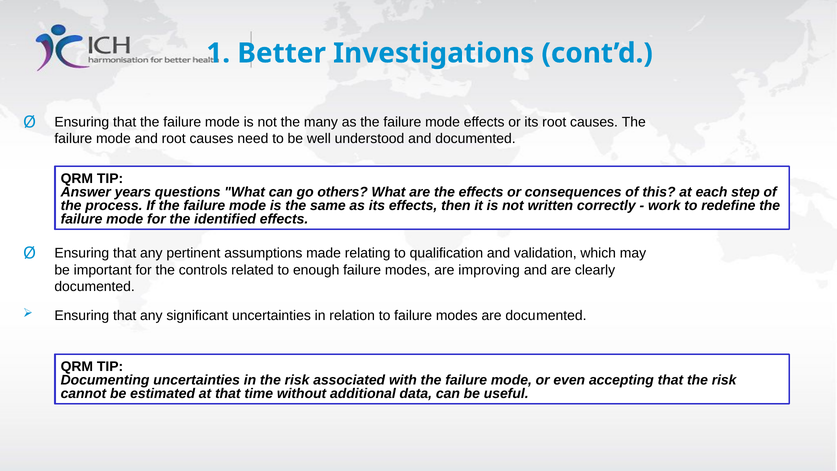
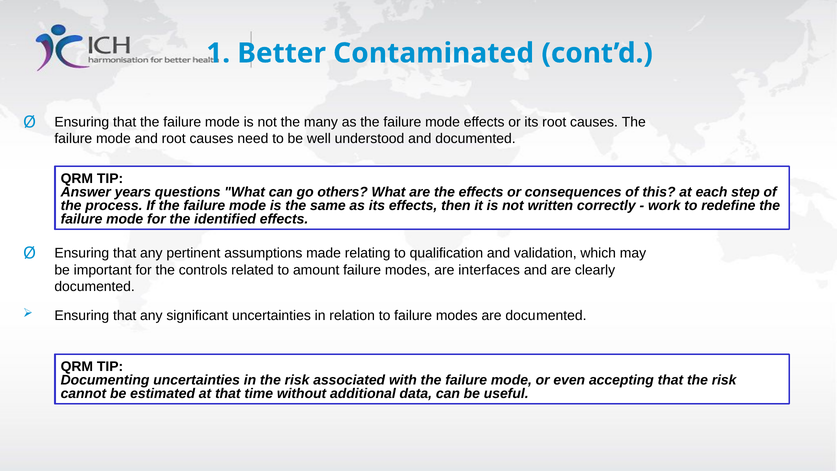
Investigations: Investigations -> Contaminated (434, 53)
enough: enough -> amount (316, 270)
improving: improving -> interfaces (489, 270)
